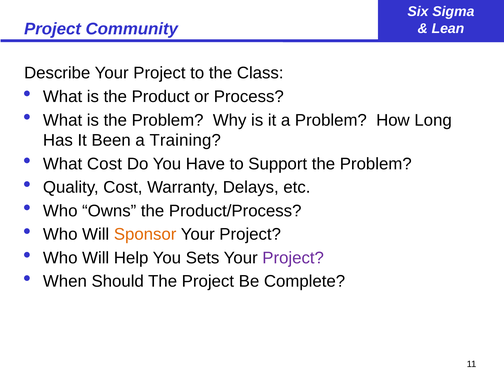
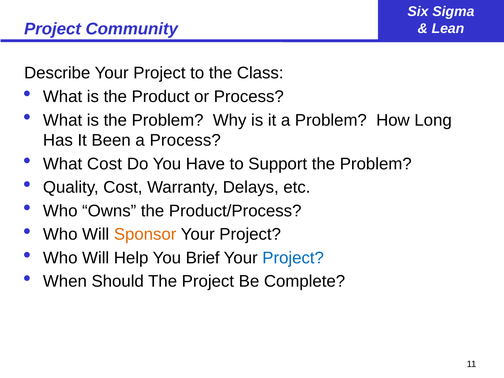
a Training: Training -> Process (185, 140)
Sets: Sets -> Brief (203, 258)
Project colour: purple -> blue (293, 258)
